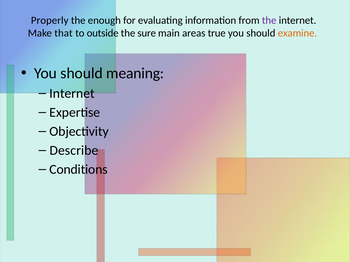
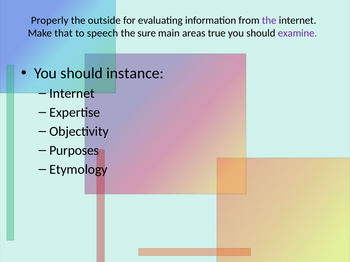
enough: enough -> outside (104, 20)
outside: outside -> speech (103, 33)
examine colour: orange -> purple (297, 33)
meaning: meaning -> instance (135, 73)
Describe: Describe -> Purposes (74, 151)
Conditions: Conditions -> Etymology (79, 170)
